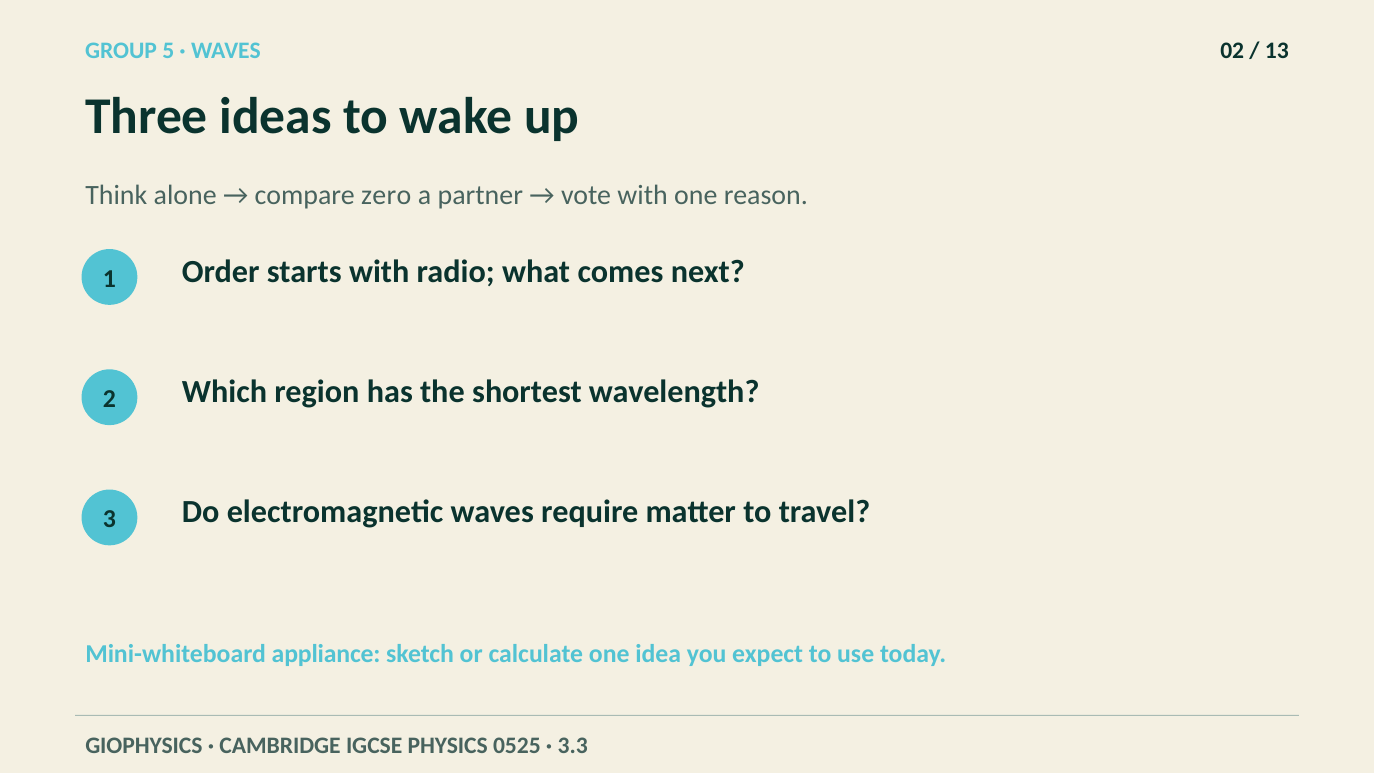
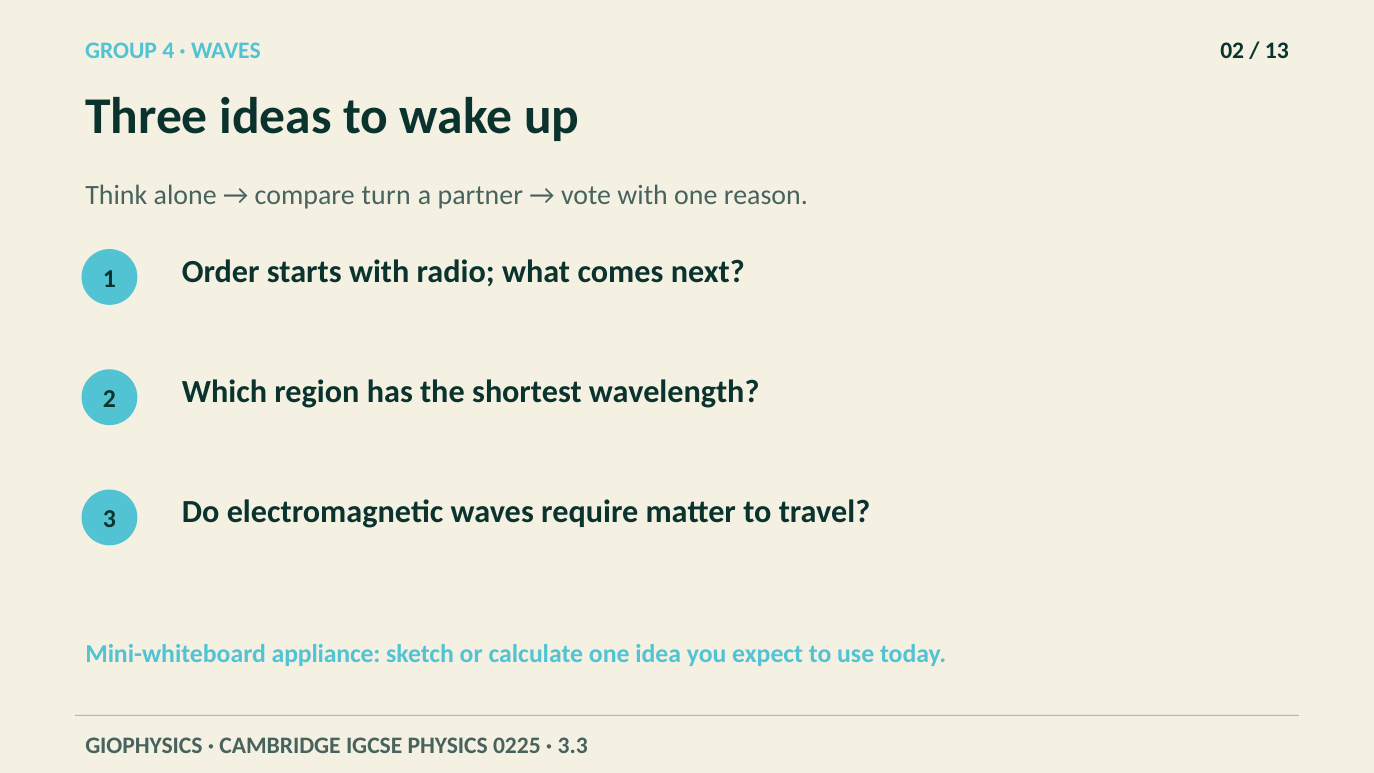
5: 5 -> 4 (168, 51)
zero: zero -> turn (386, 195)
0525: 0525 -> 0225 (517, 745)
